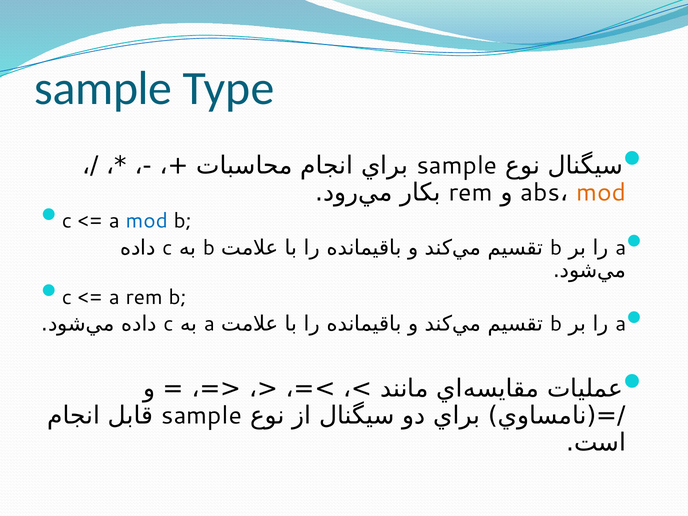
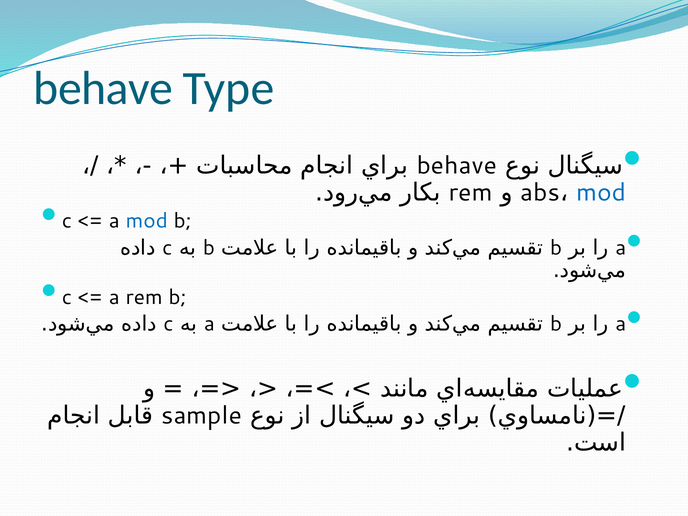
sample: sample -> behave (103, 88)
sample: sample -> behave (457, 166)
mod colour: orange -> blue (601, 192)
